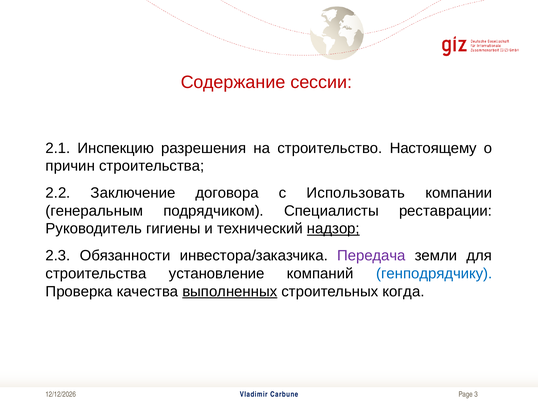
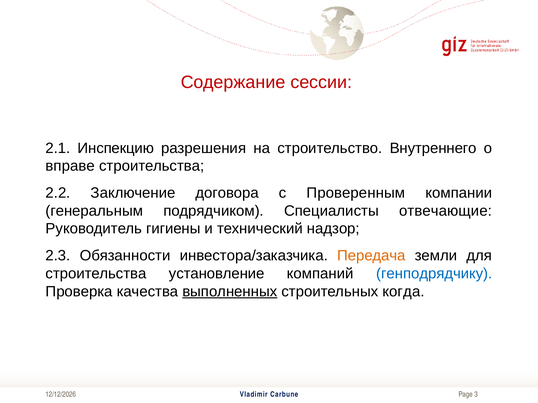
Настоящему: Настоящему -> Внутреннего (433, 148)
причин: причин -> вправе (70, 166)
Использовать: Использовать -> Проверенным (356, 193)
реставрации: реставрации -> отвечающие (446, 211)
надзор underline: present -> none (333, 229)
Передача colour: purple -> orange (371, 256)
